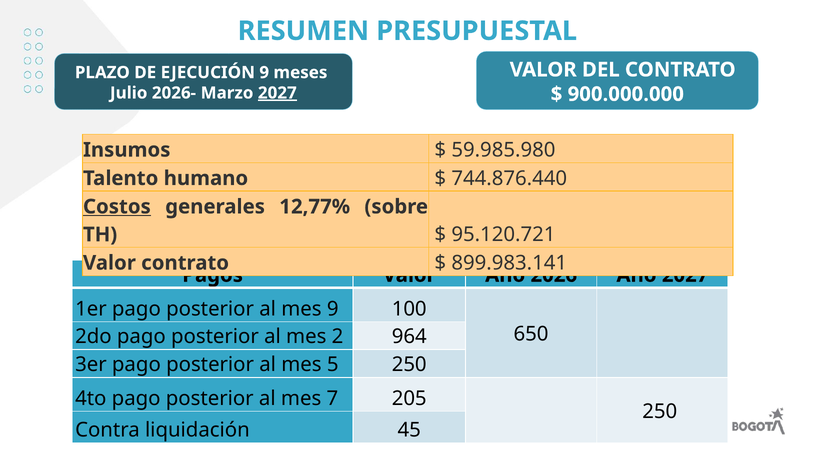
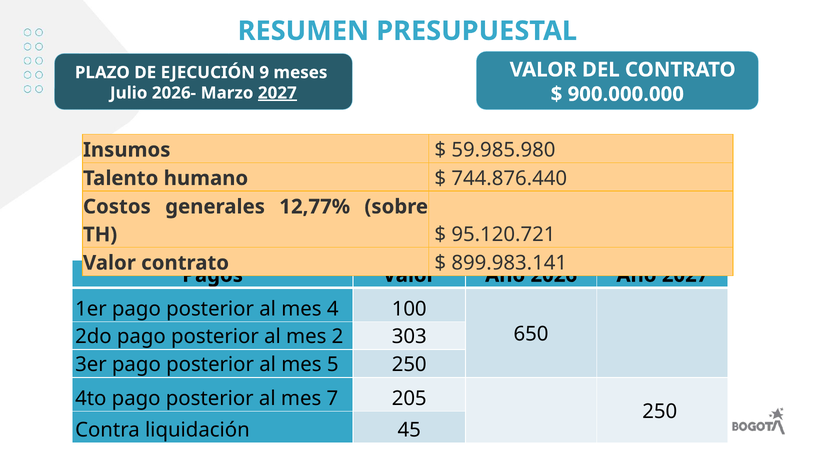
Costos underline: present -> none (117, 206)
mes 9: 9 -> 4 (333, 308)
964: 964 -> 303 (409, 336)
